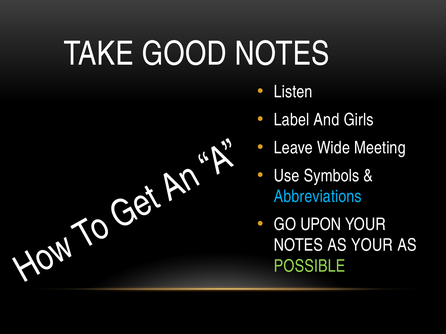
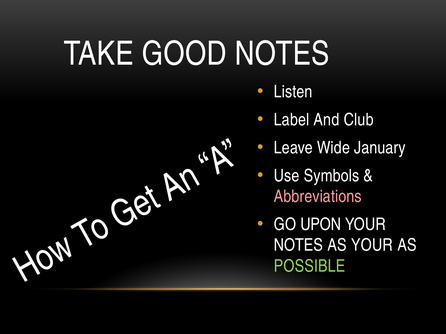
Girls: Girls -> Club (359, 120)
Meeting: Meeting -> January (380, 148)
Abbreviations colour: light blue -> pink (318, 197)
